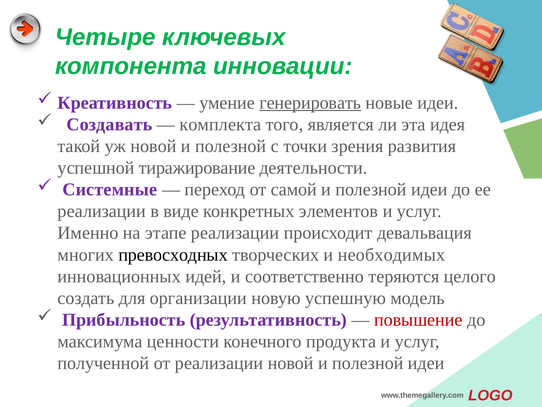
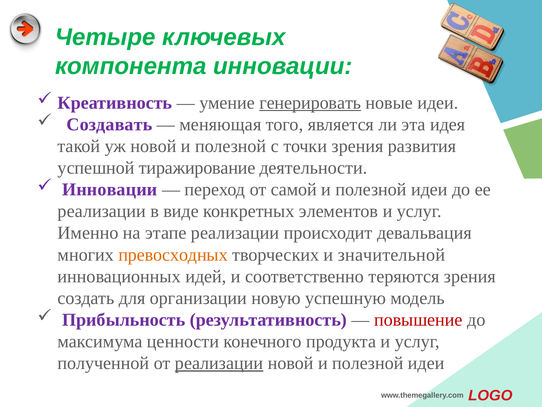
комплекта: комплекта -> меняющая (220, 124)
Системные: Системные -> Инновации (110, 189)
превосходных colour: black -> orange (173, 254)
необходимых: необходимых -> значительной (391, 254)
теряются целого: целого -> зрения (470, 276)
реализации underline: none -> present (219, 363)
